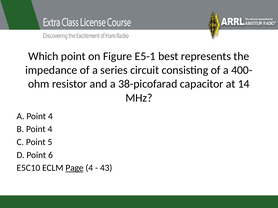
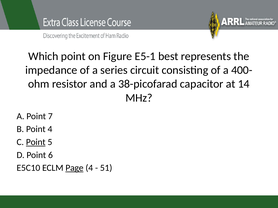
A Point 4: 4 -> 7 (50, 116)
Point underline: none -> present (36, 142)
43: 43 -> 51 (106, 168)
